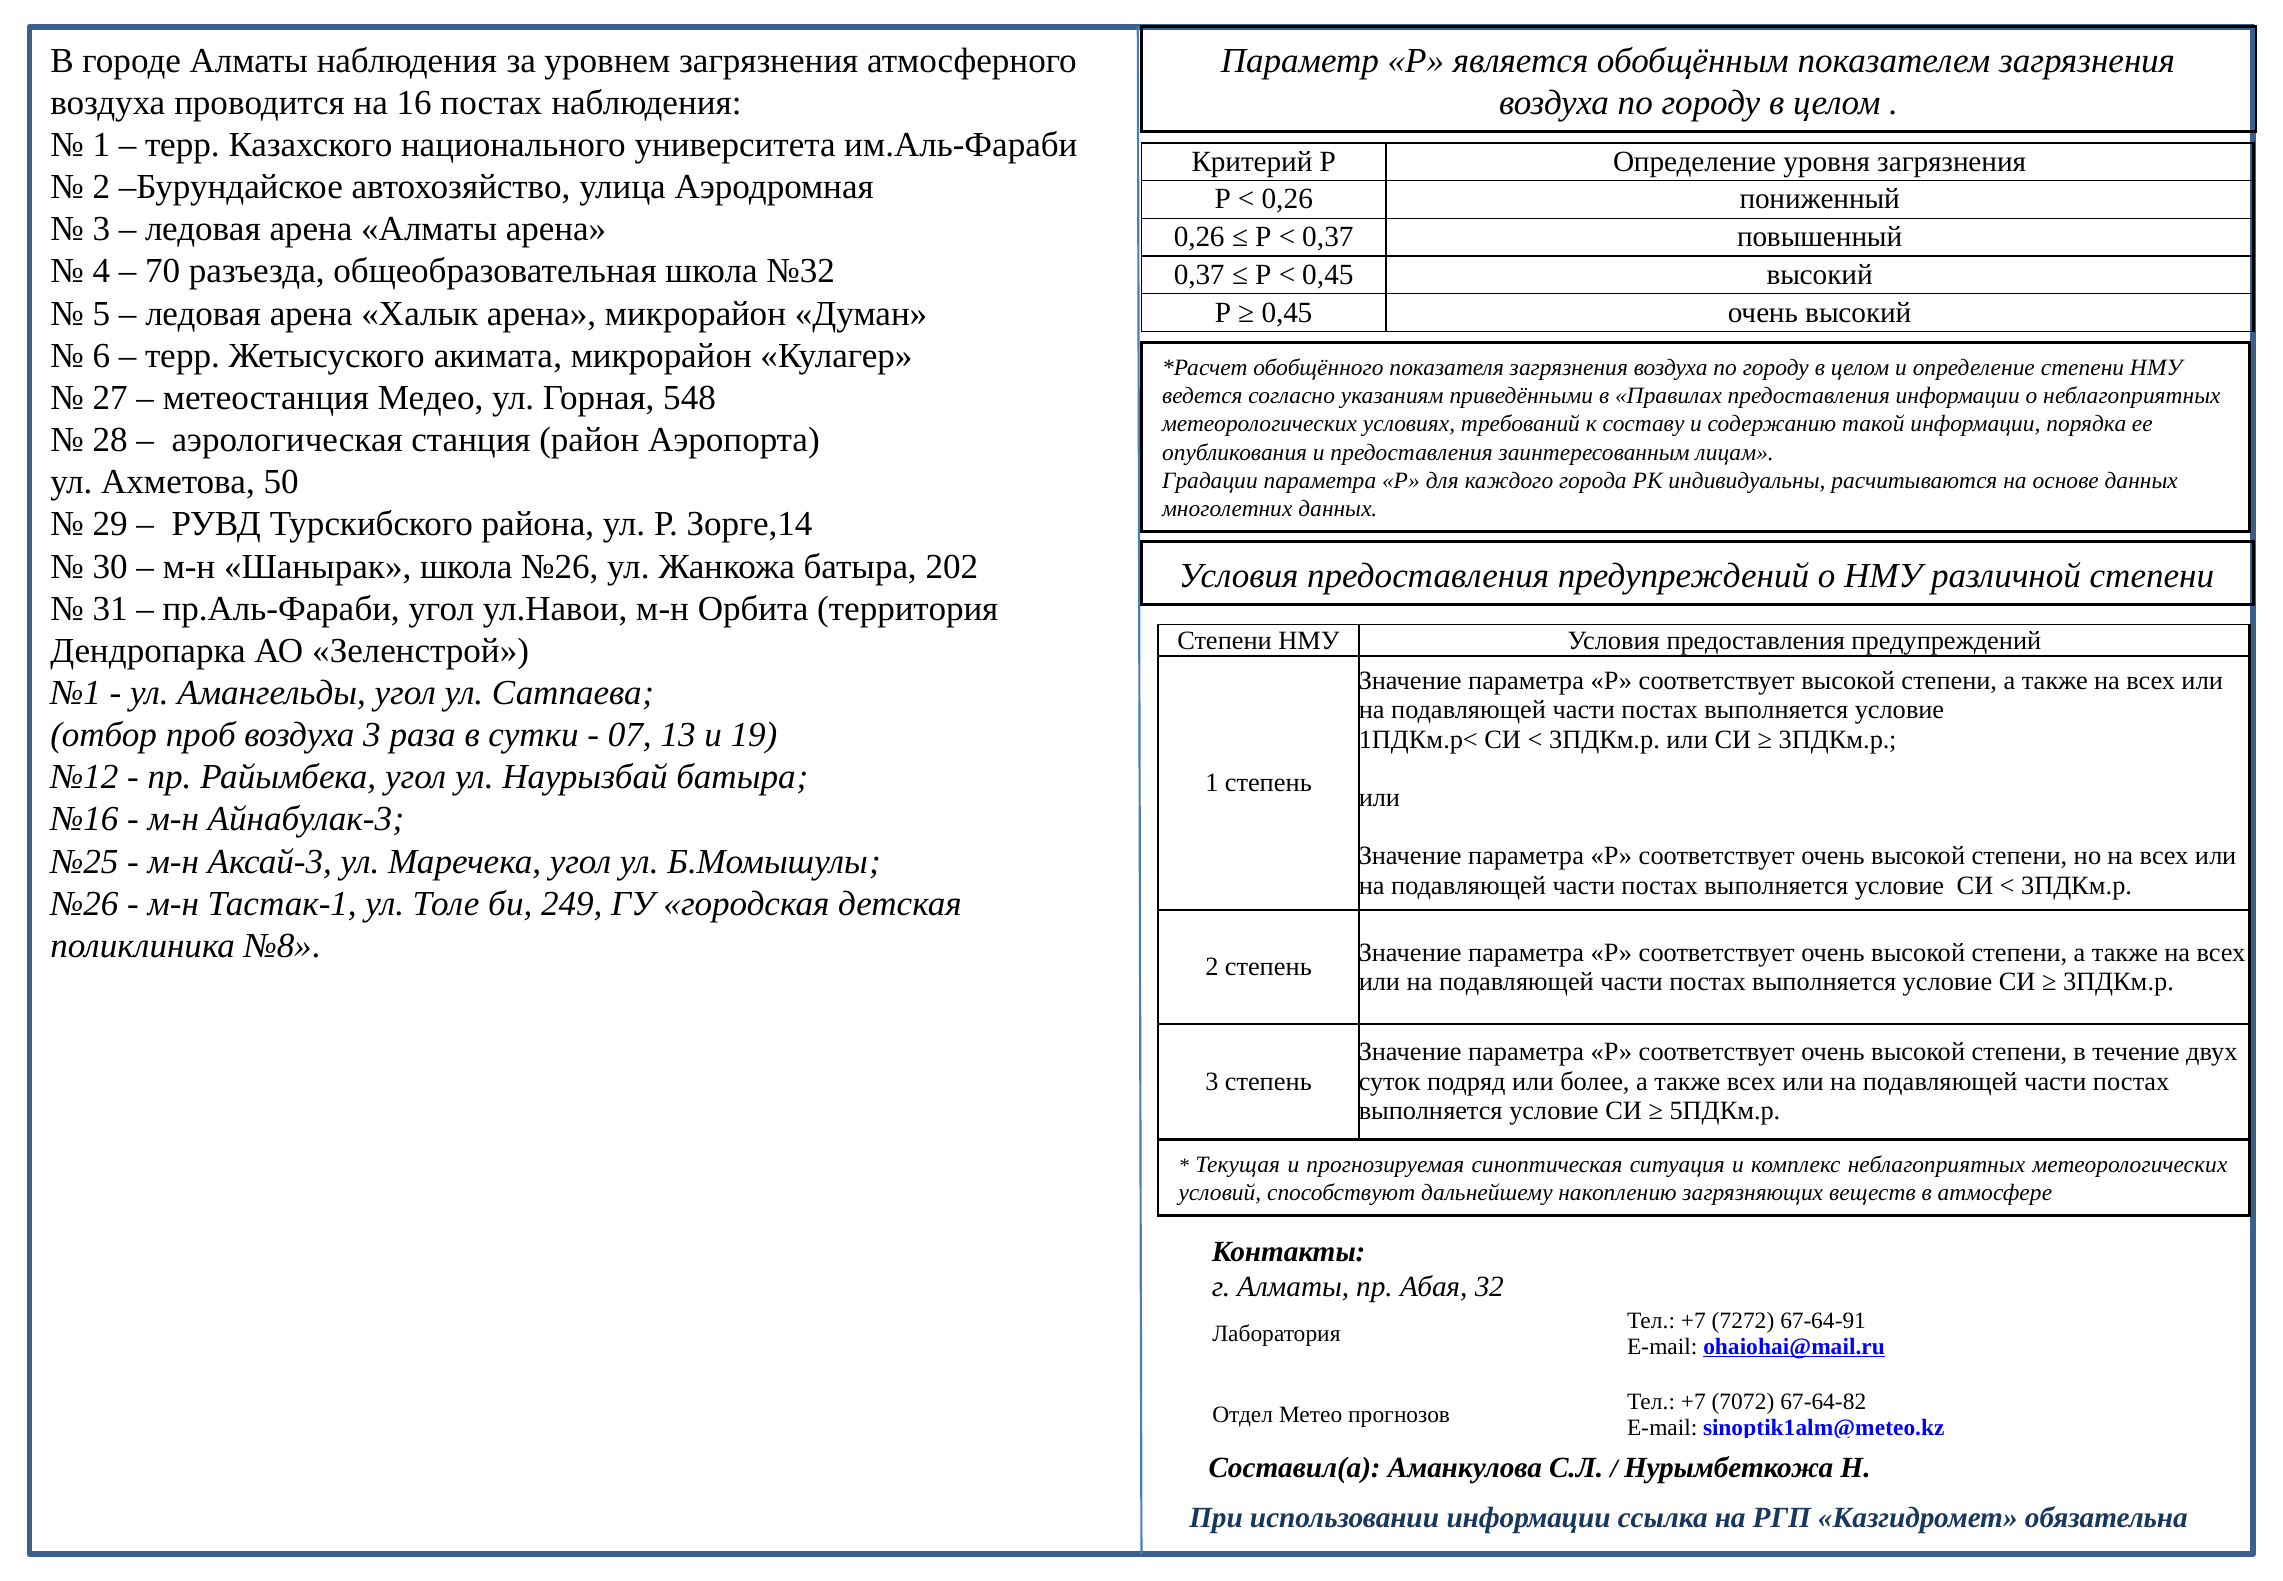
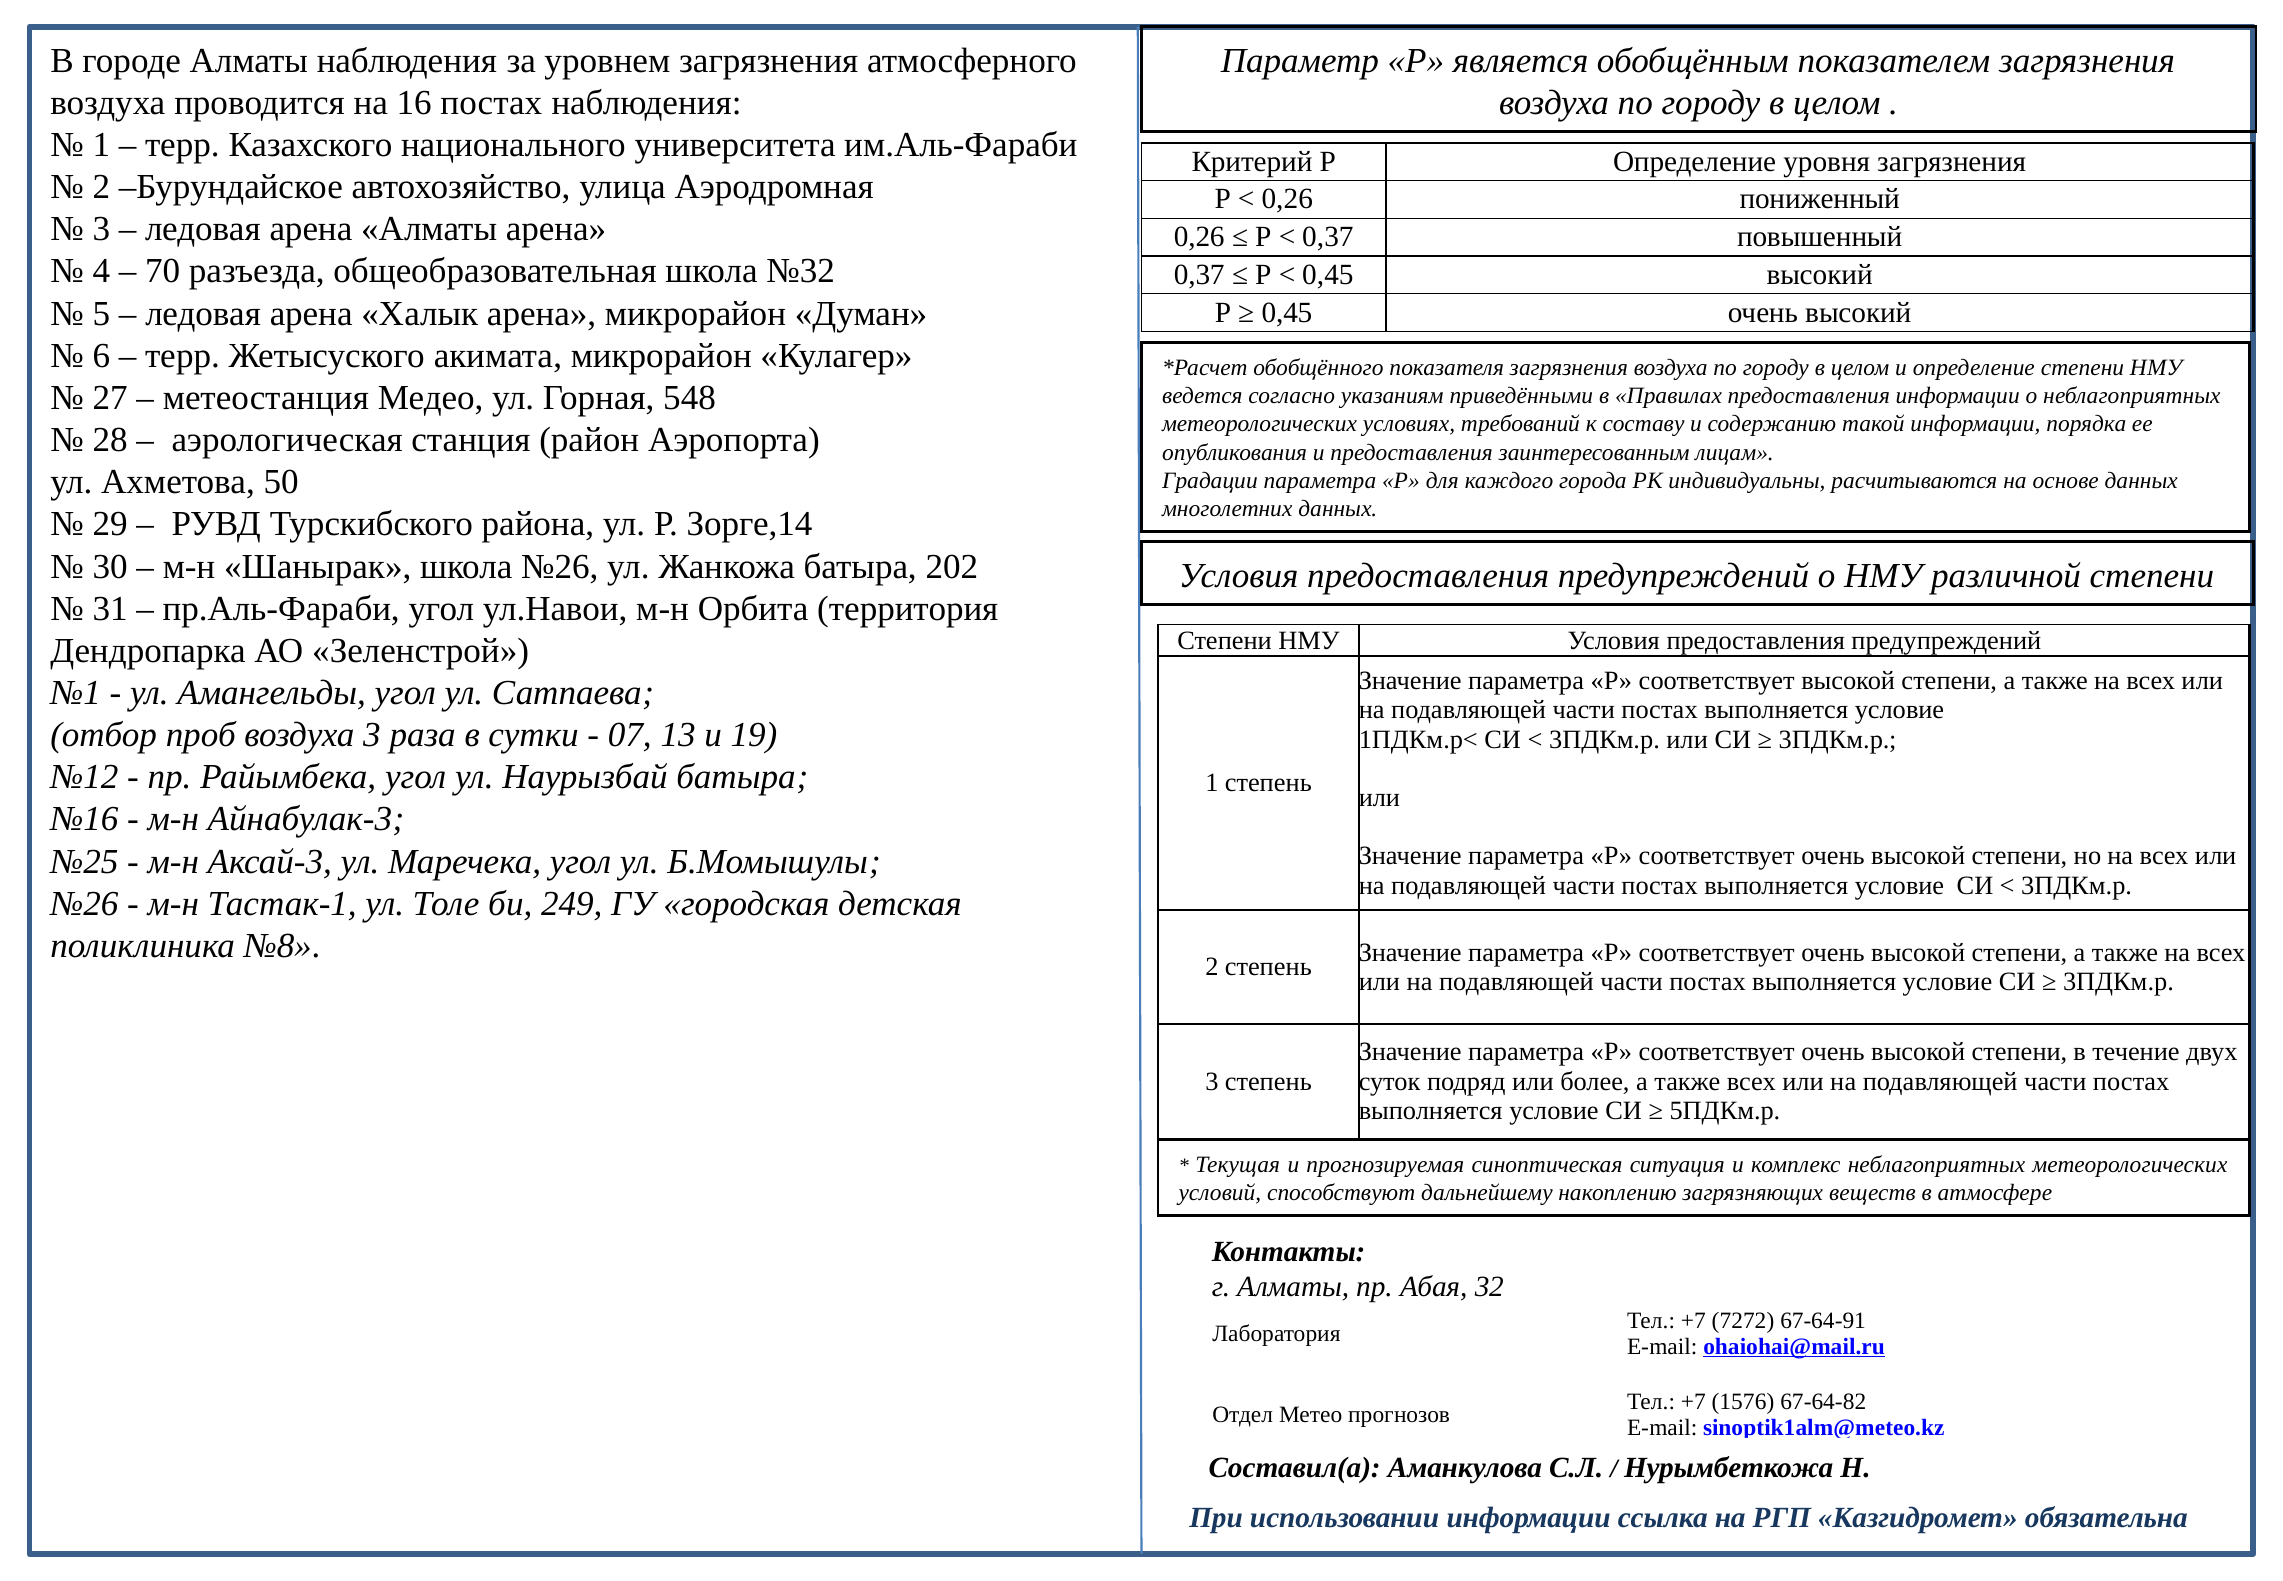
7072: 7072 -> 1576 (1743, 1402)
